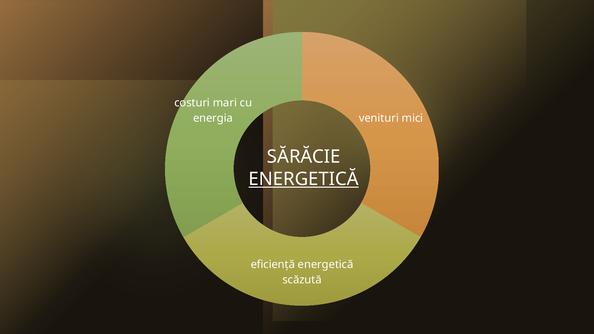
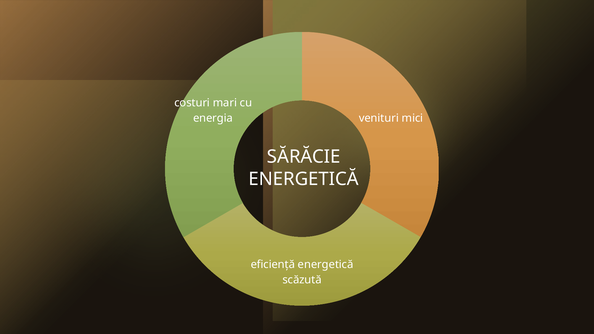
ENERGETICĂ underline: present -> none (304, 179)
